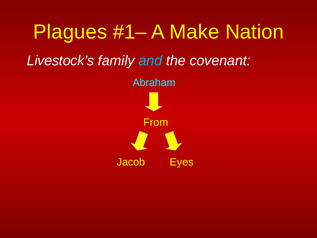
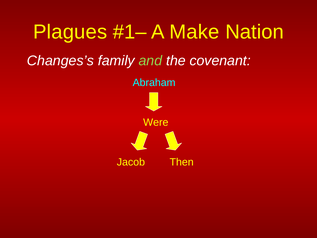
Livestock’s: Livestock’s -> Changes’s (60, 61)
and colour: light blue -> light green (150, 61)
From: From -> Were (156, 122)
Eyes: Eyes -> Then (182, 162)
